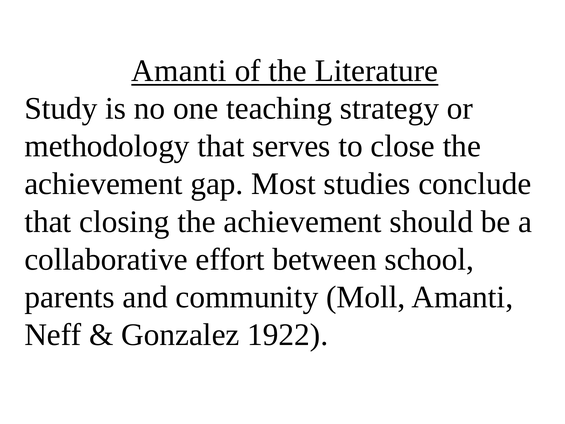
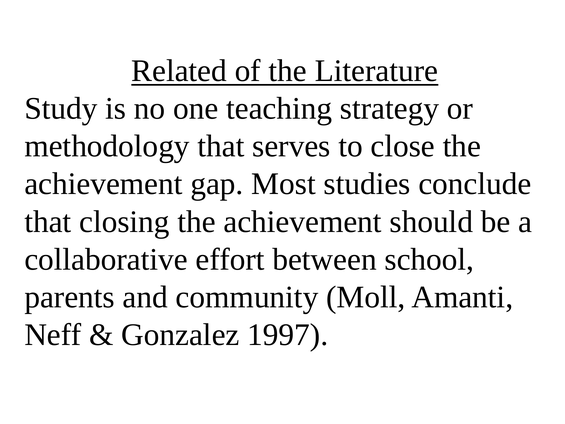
Amanti: Amanti -> Related (179, 71)
1922: 1922 -> 1997 (288, 334)
